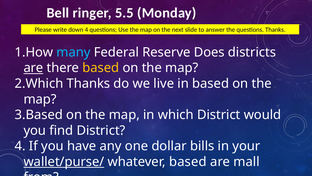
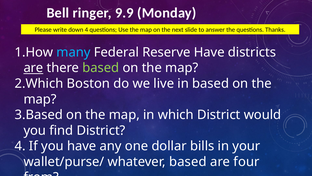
5.5: 5.5 -> 9.9 (124, 13)
Reserve Does: Does -> Have (209, 52)
based colour: yellow -> light green (101, 68)
Thanks: Thanks -> Boston (88, 83)
wallet/purse/ underline: present -> none (64, 161)
mall: mall -> four (246, 161)
